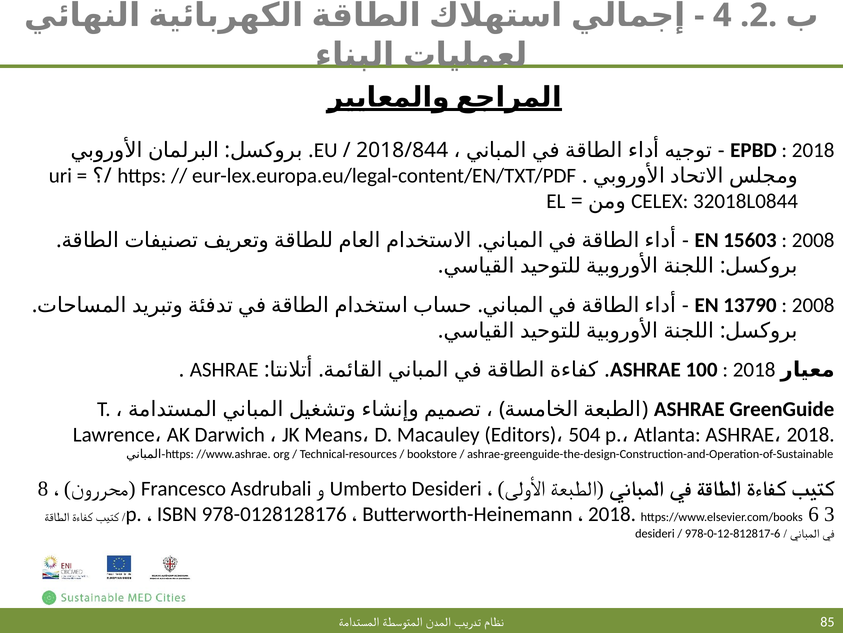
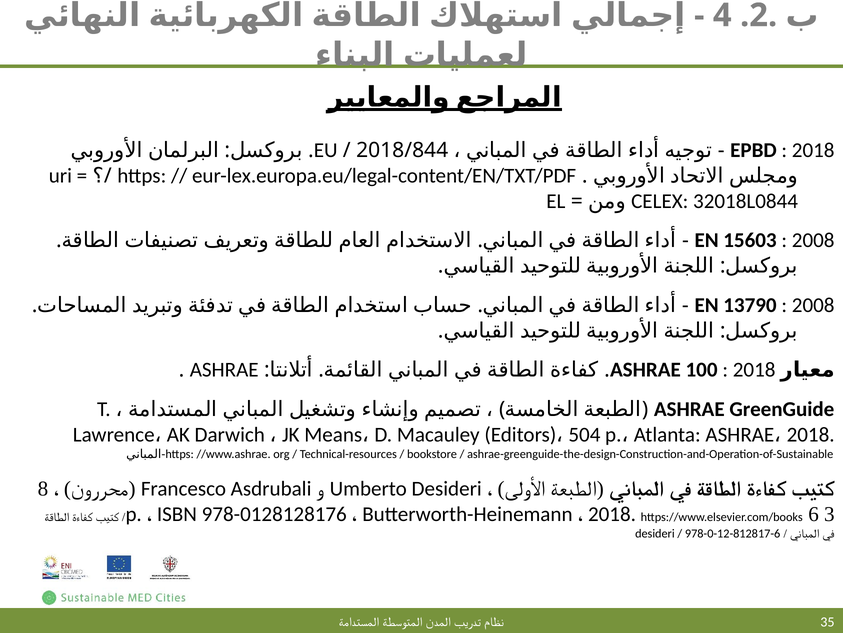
85: 85 -> 35 (827, 621)
